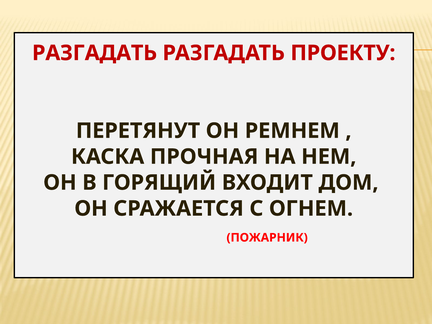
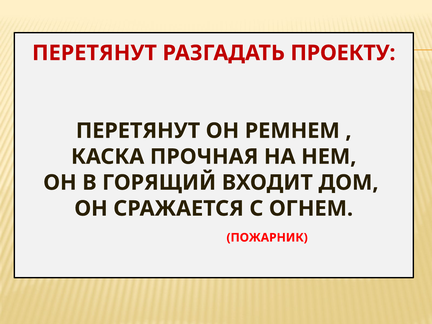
РАЗГАДАТЬ: РАЗГАДАТЬ -> ПЕРЕТЯНУТ (94, 53)
